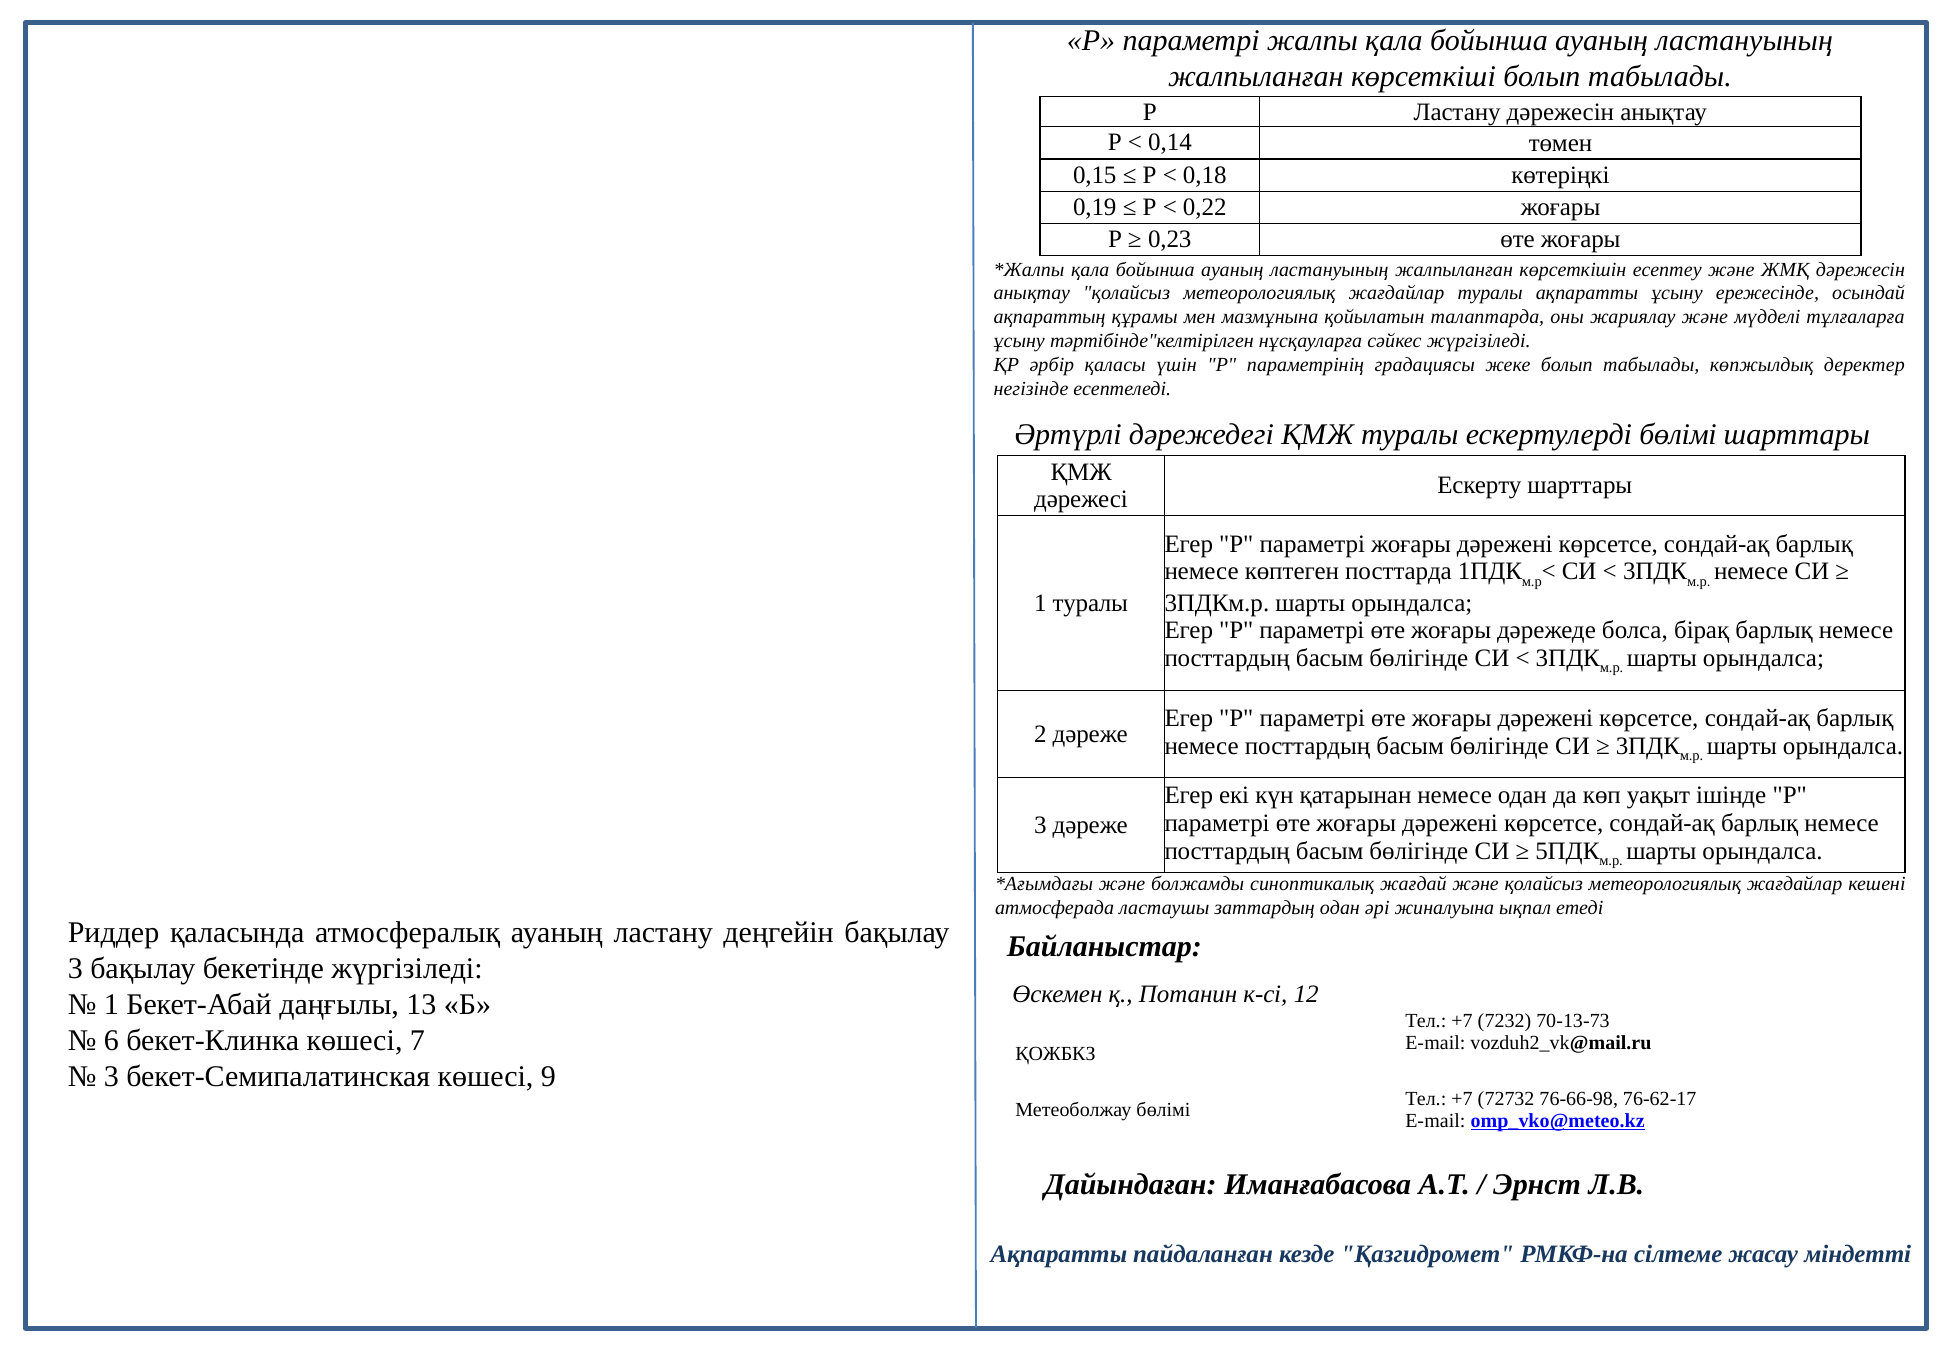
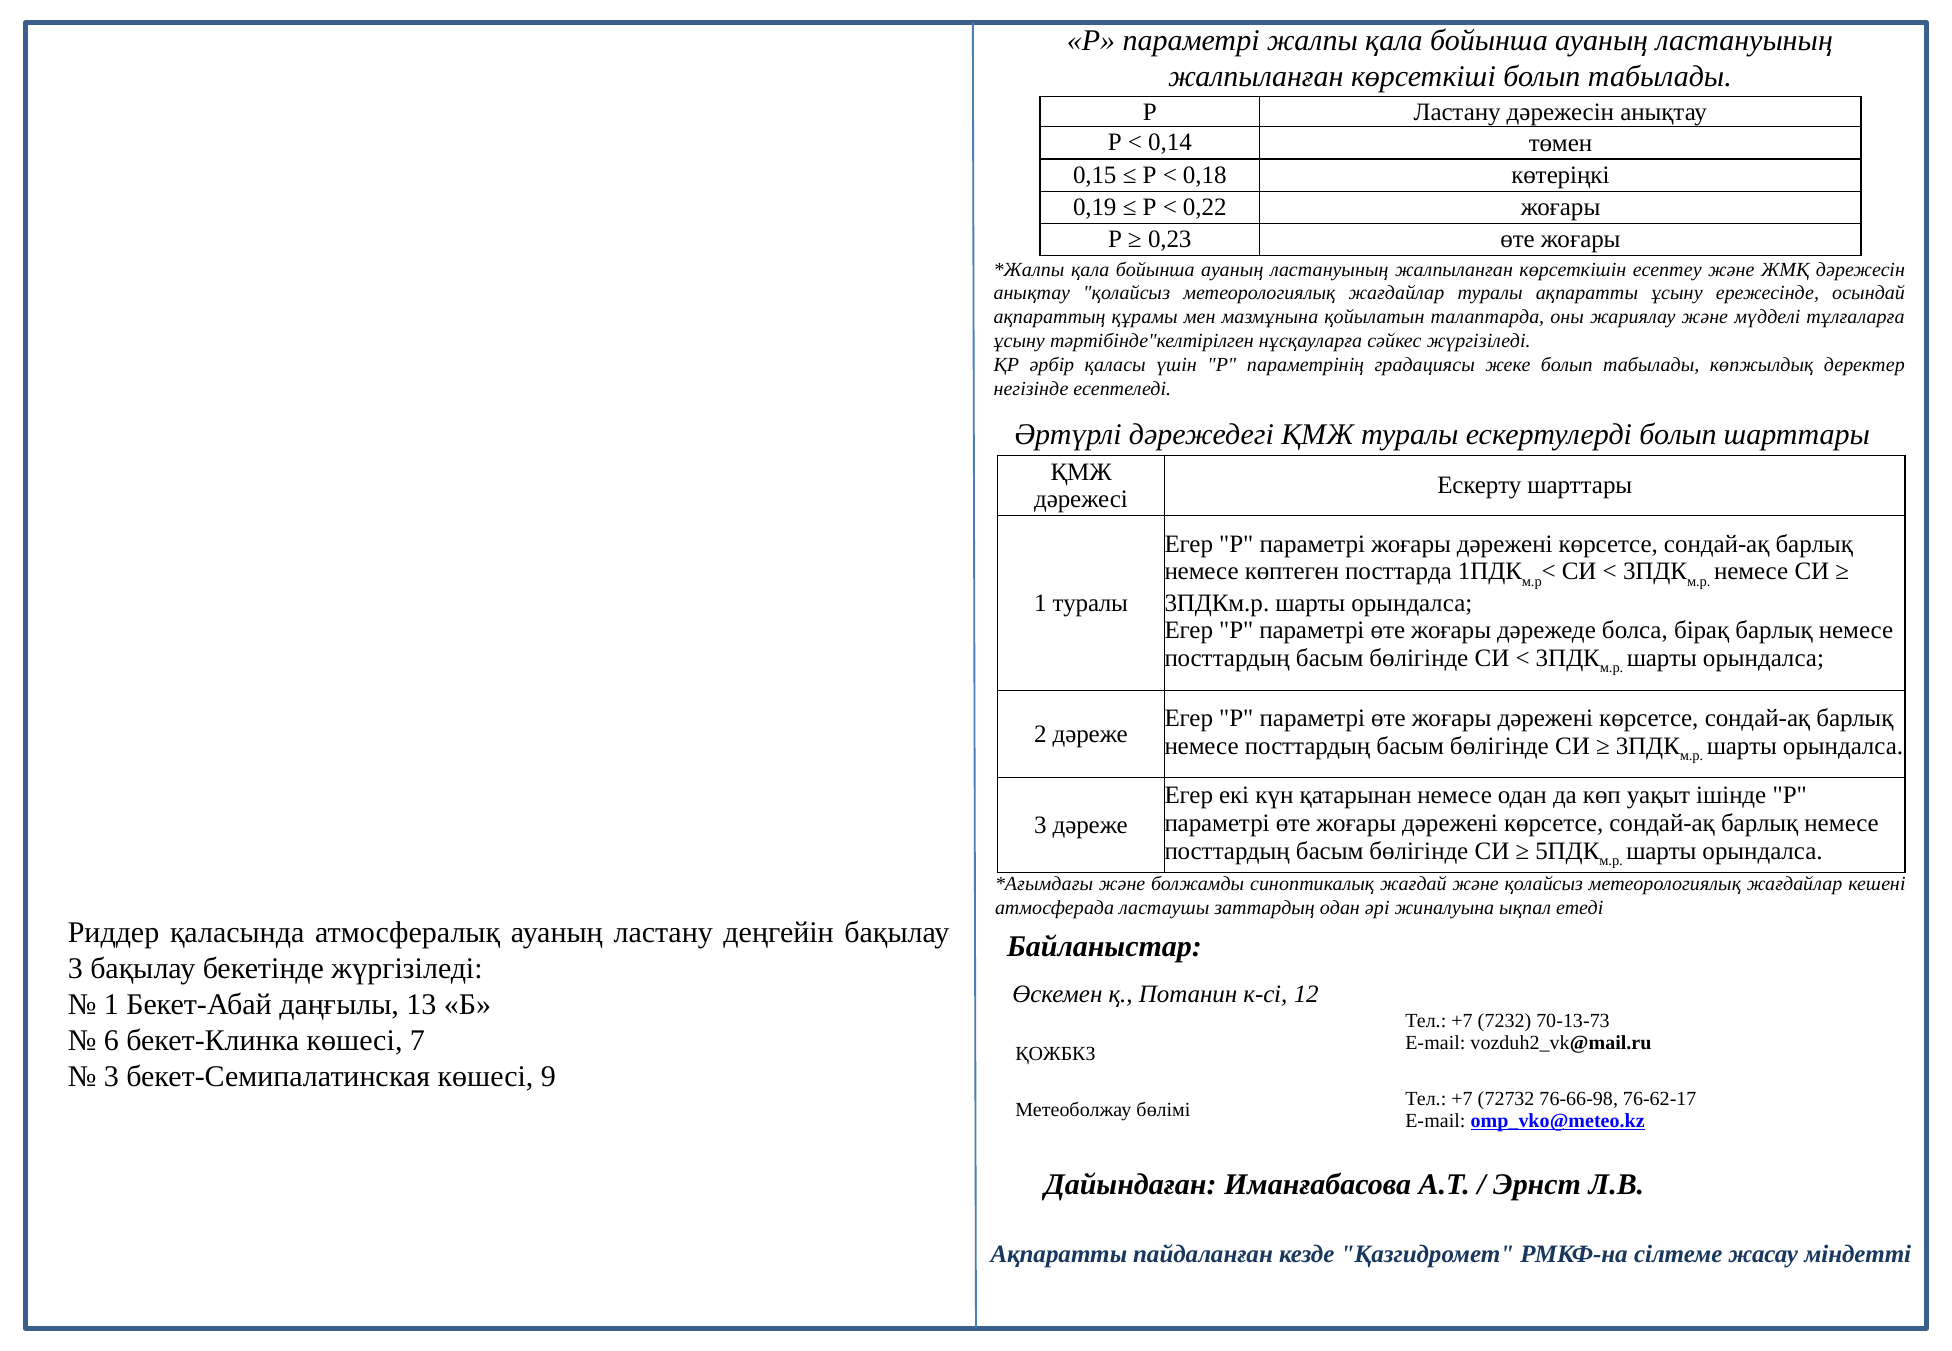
ескертулерді бөлімі: бөлімі -> болып (1678, 435)
